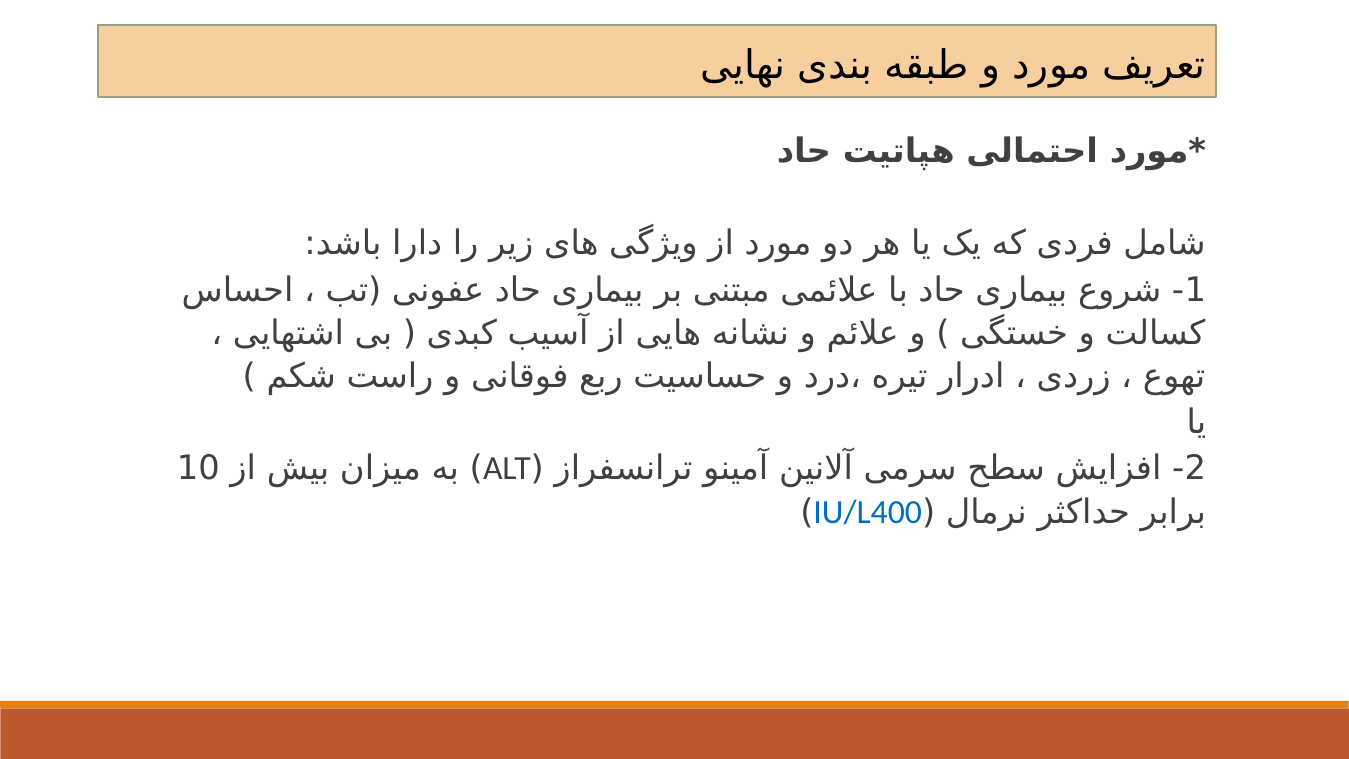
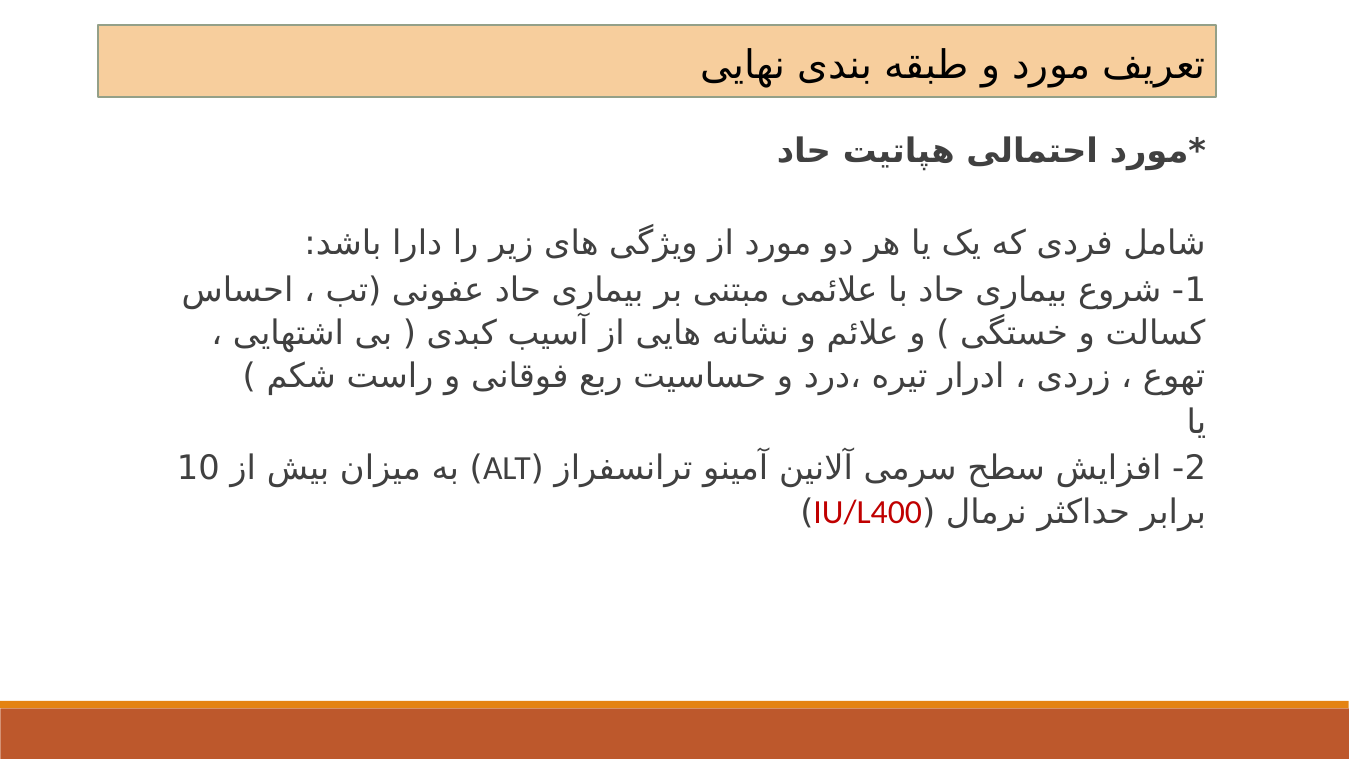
IU/L400 colour: blue -> red (868, 512)
